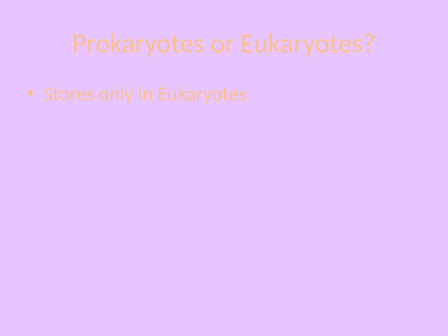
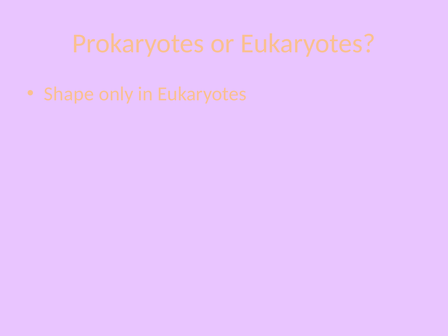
Stores: Stores -> Shape (69, 94)
